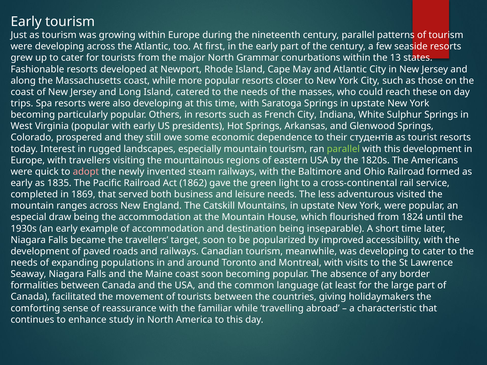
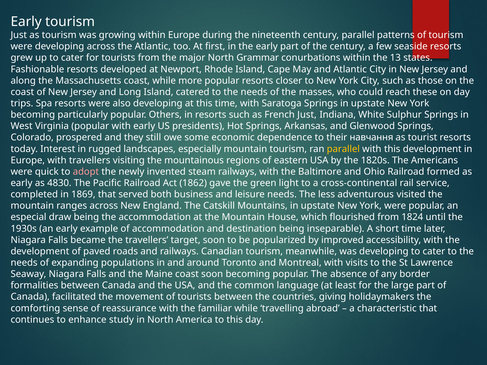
French City: City -> Just (307, 115)
студентів: студентів -> навчання (371, 138)
parallel colour: light green -> yellow (343, 149)
1835: 1835 -> 4830 (59, 183)
